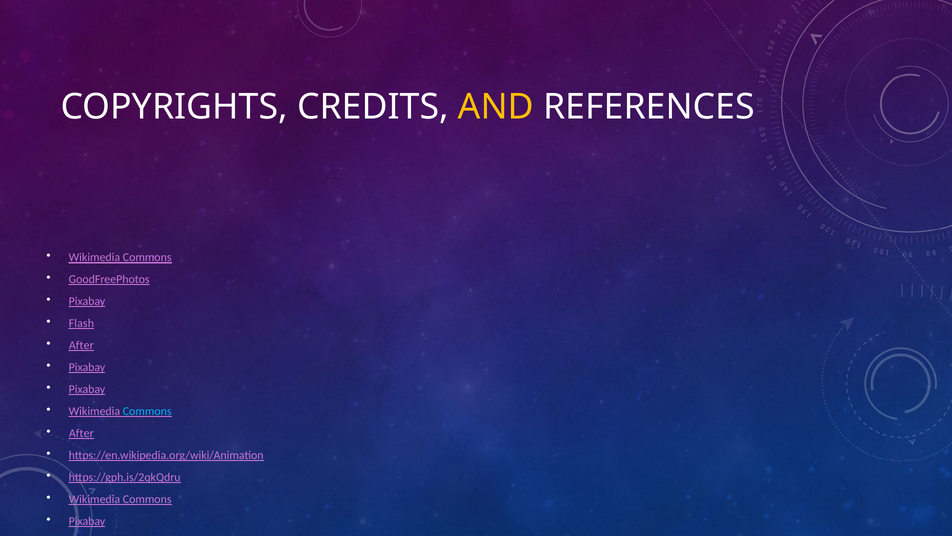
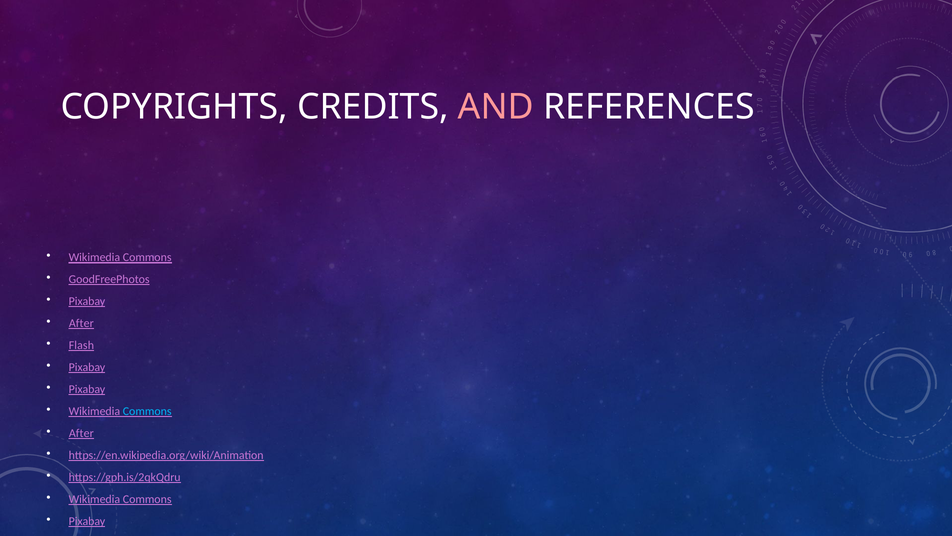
AND colour: yellow -> pink (496, 107)
Flash: Flash -> After (81, 323)
After: After -> Flash (81, 345)
